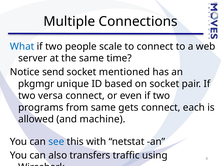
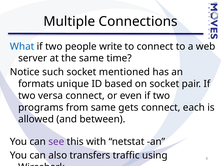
scale: scale -> write (111, 46)
send: send -> such (53, 72)
pkgmgr: pkgmgr -> formats (36, 84)
machine: machine -> between (102, 119)
see colour: blue -> purple (56, 141)
